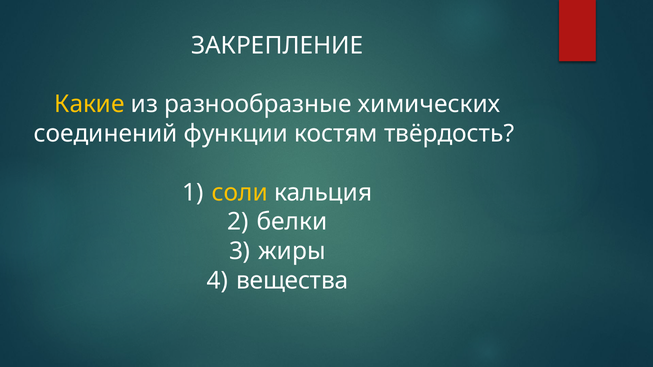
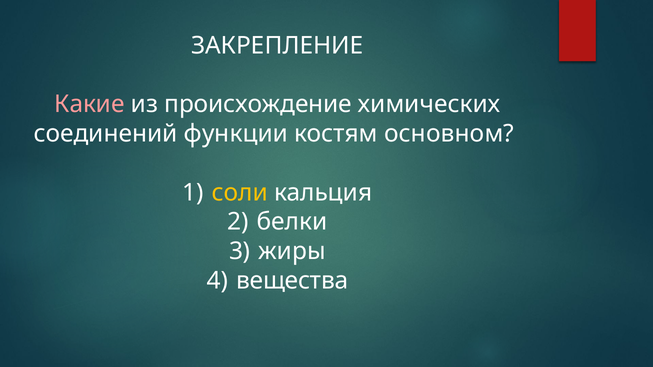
Какие colour: yellow -> pink (89, 104)
разнообразные: разнообразные -> происхождение (258, 104)
твёрдость: твёрдость -> основном (449, 134)
